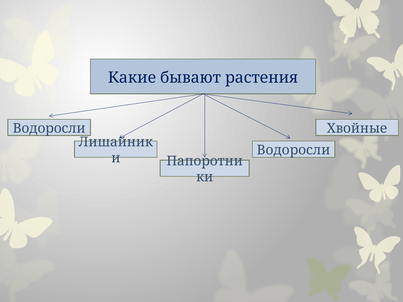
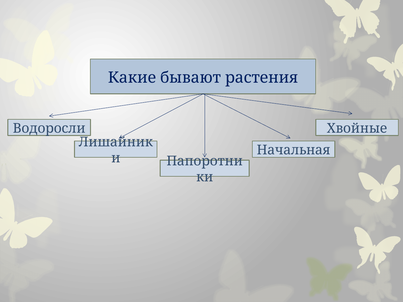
Водоросли: Водоросли -> Начальная (294, 150)
